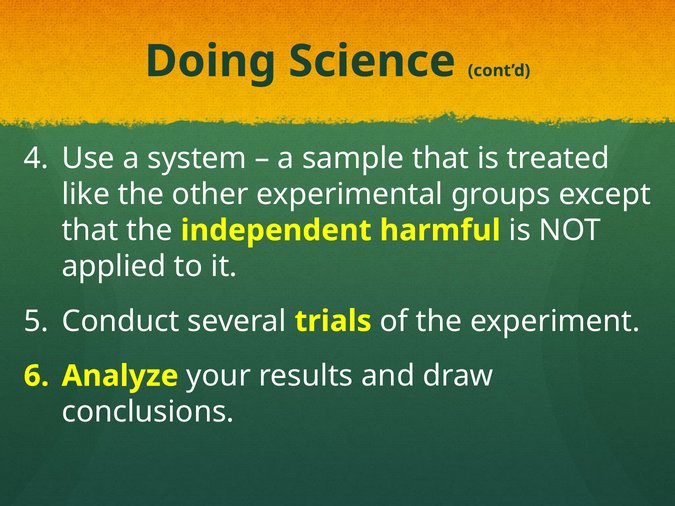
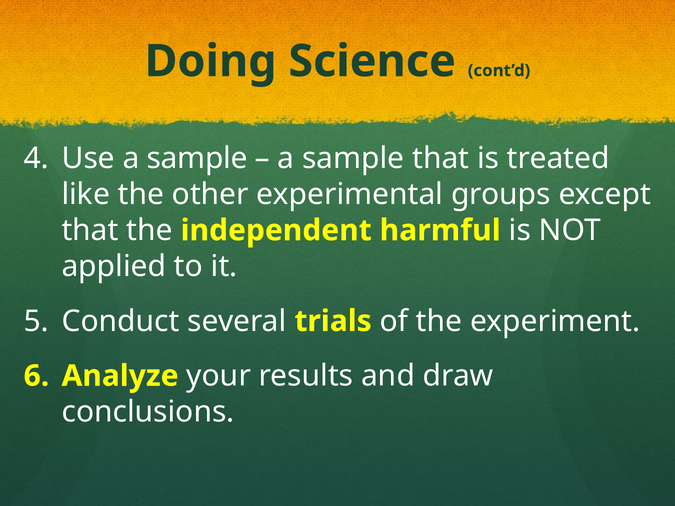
Use a system: system -> sample (197, 158)
